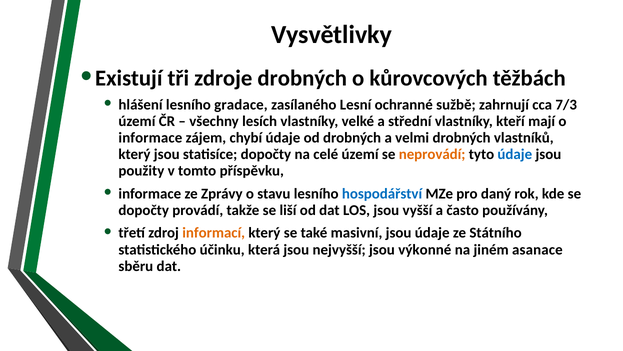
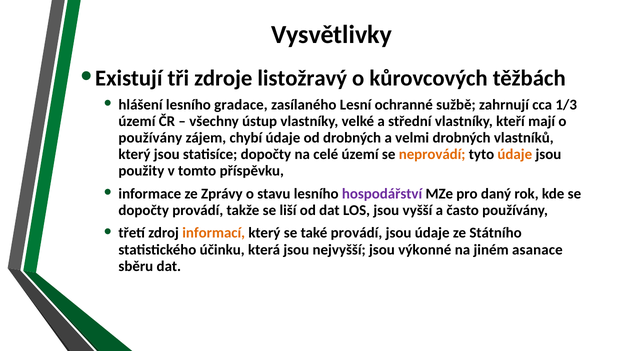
zdroje drobných: drobných -> listožravý (302, 78)
7/3: 7/3 -> 1/3 (566, 105)
lesích: lesích -> ústup (260, 121)
informace: informace -> používány (150, 138)
údaje colour: blue -> orange (515, 154)
hospodářství colour: blue -> purple (382, 193)
také masivní: masivní -> provádí (356, 233)
